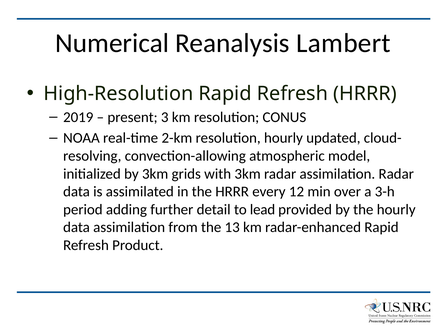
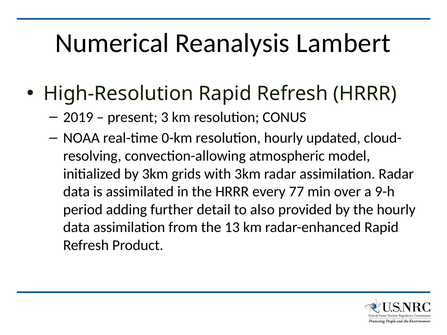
2-km: 2-km -> 0-km (177, 138)
12: 12 -> 77 (297, 192)
3-h: 3-h -> 9-h (385, 192)
lead: lead -> also (262, 210)
